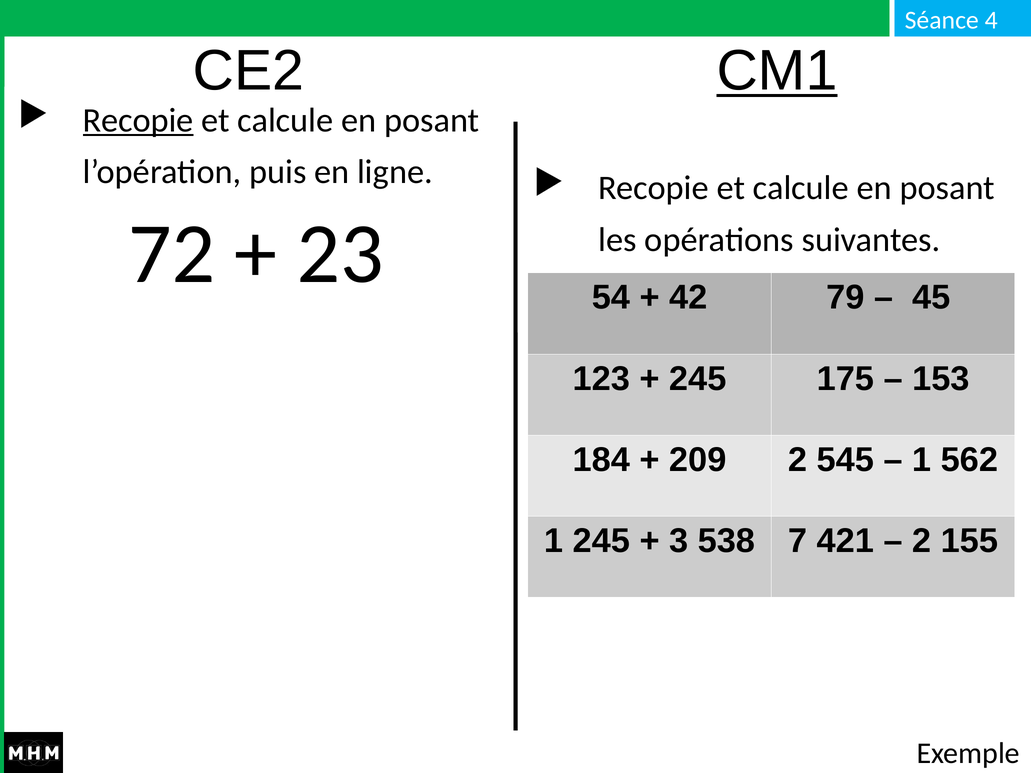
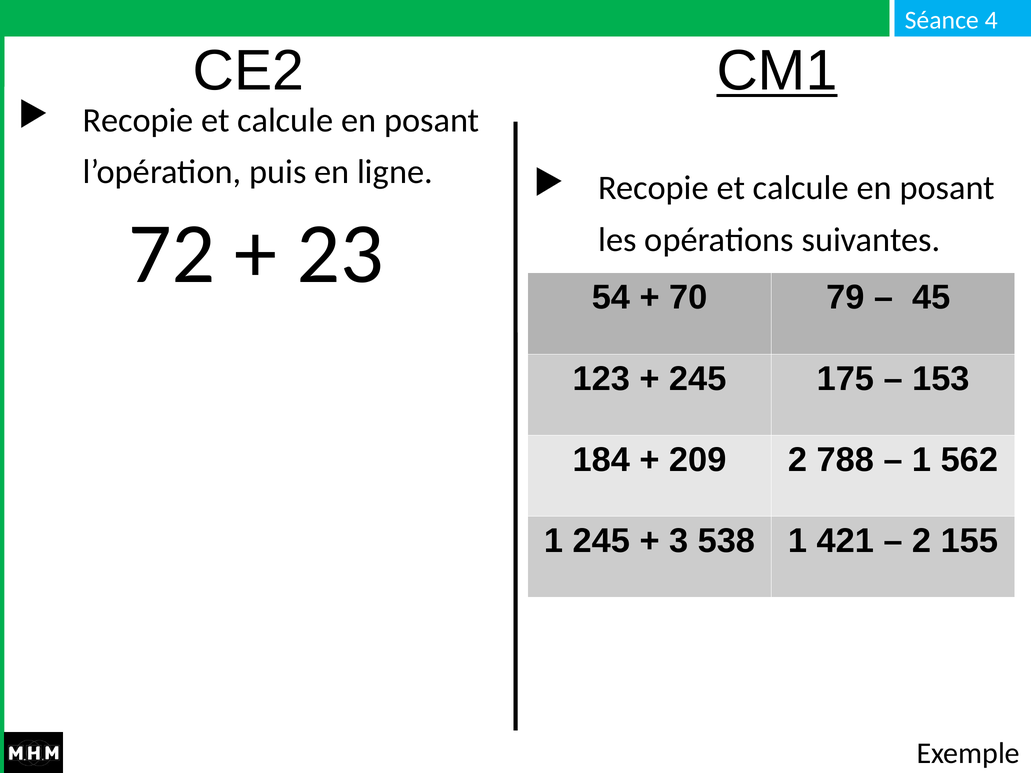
Recopie underline: present -> none (138, 120)
42: 42 -> 70 (688, 298)
545: 545 -> 788 (845, 460)
538 7: 7 -> 1 (798, 541)
